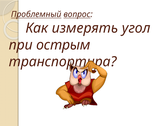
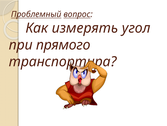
острым: острым -> прямого (63, 45)
